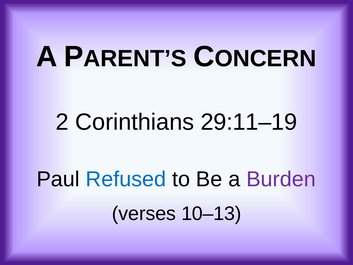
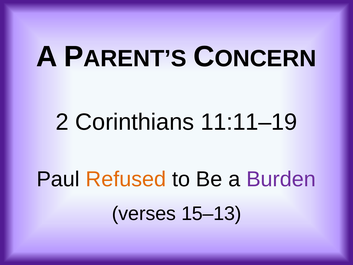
29:11–19: 29:11–19 -> 11:11–19 (249, 122)
Refused colour: blue -> orange (126, 179)
10–13: 10–13 -> 15–13 (211, 214)
